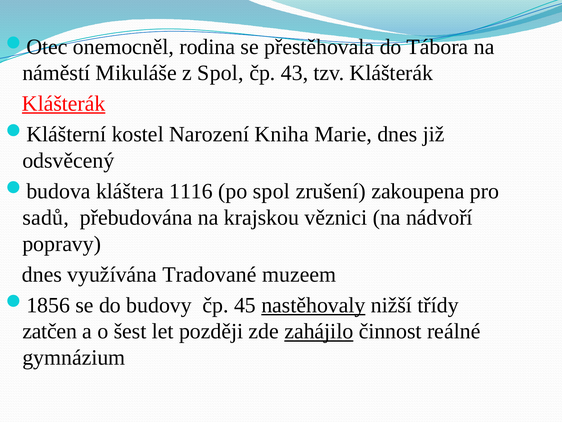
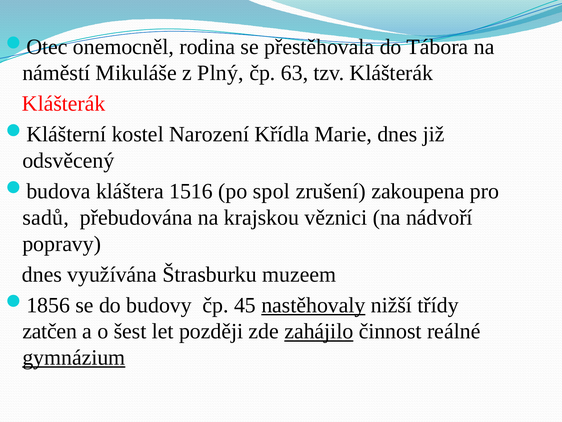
z Spol: Spol -> Plný (221, 73)
43: 43 -> 63 (295, 73)
Klášterák underline: present -> none (64, 104)
Kniha: Kniha -> Křídla (282, 134)
1116: 1116 -> 1516 (191, 191)
Tradované: Tradované -> Štrasburku (210, 274)
gymnázium underline: none -> present (74, 357)
